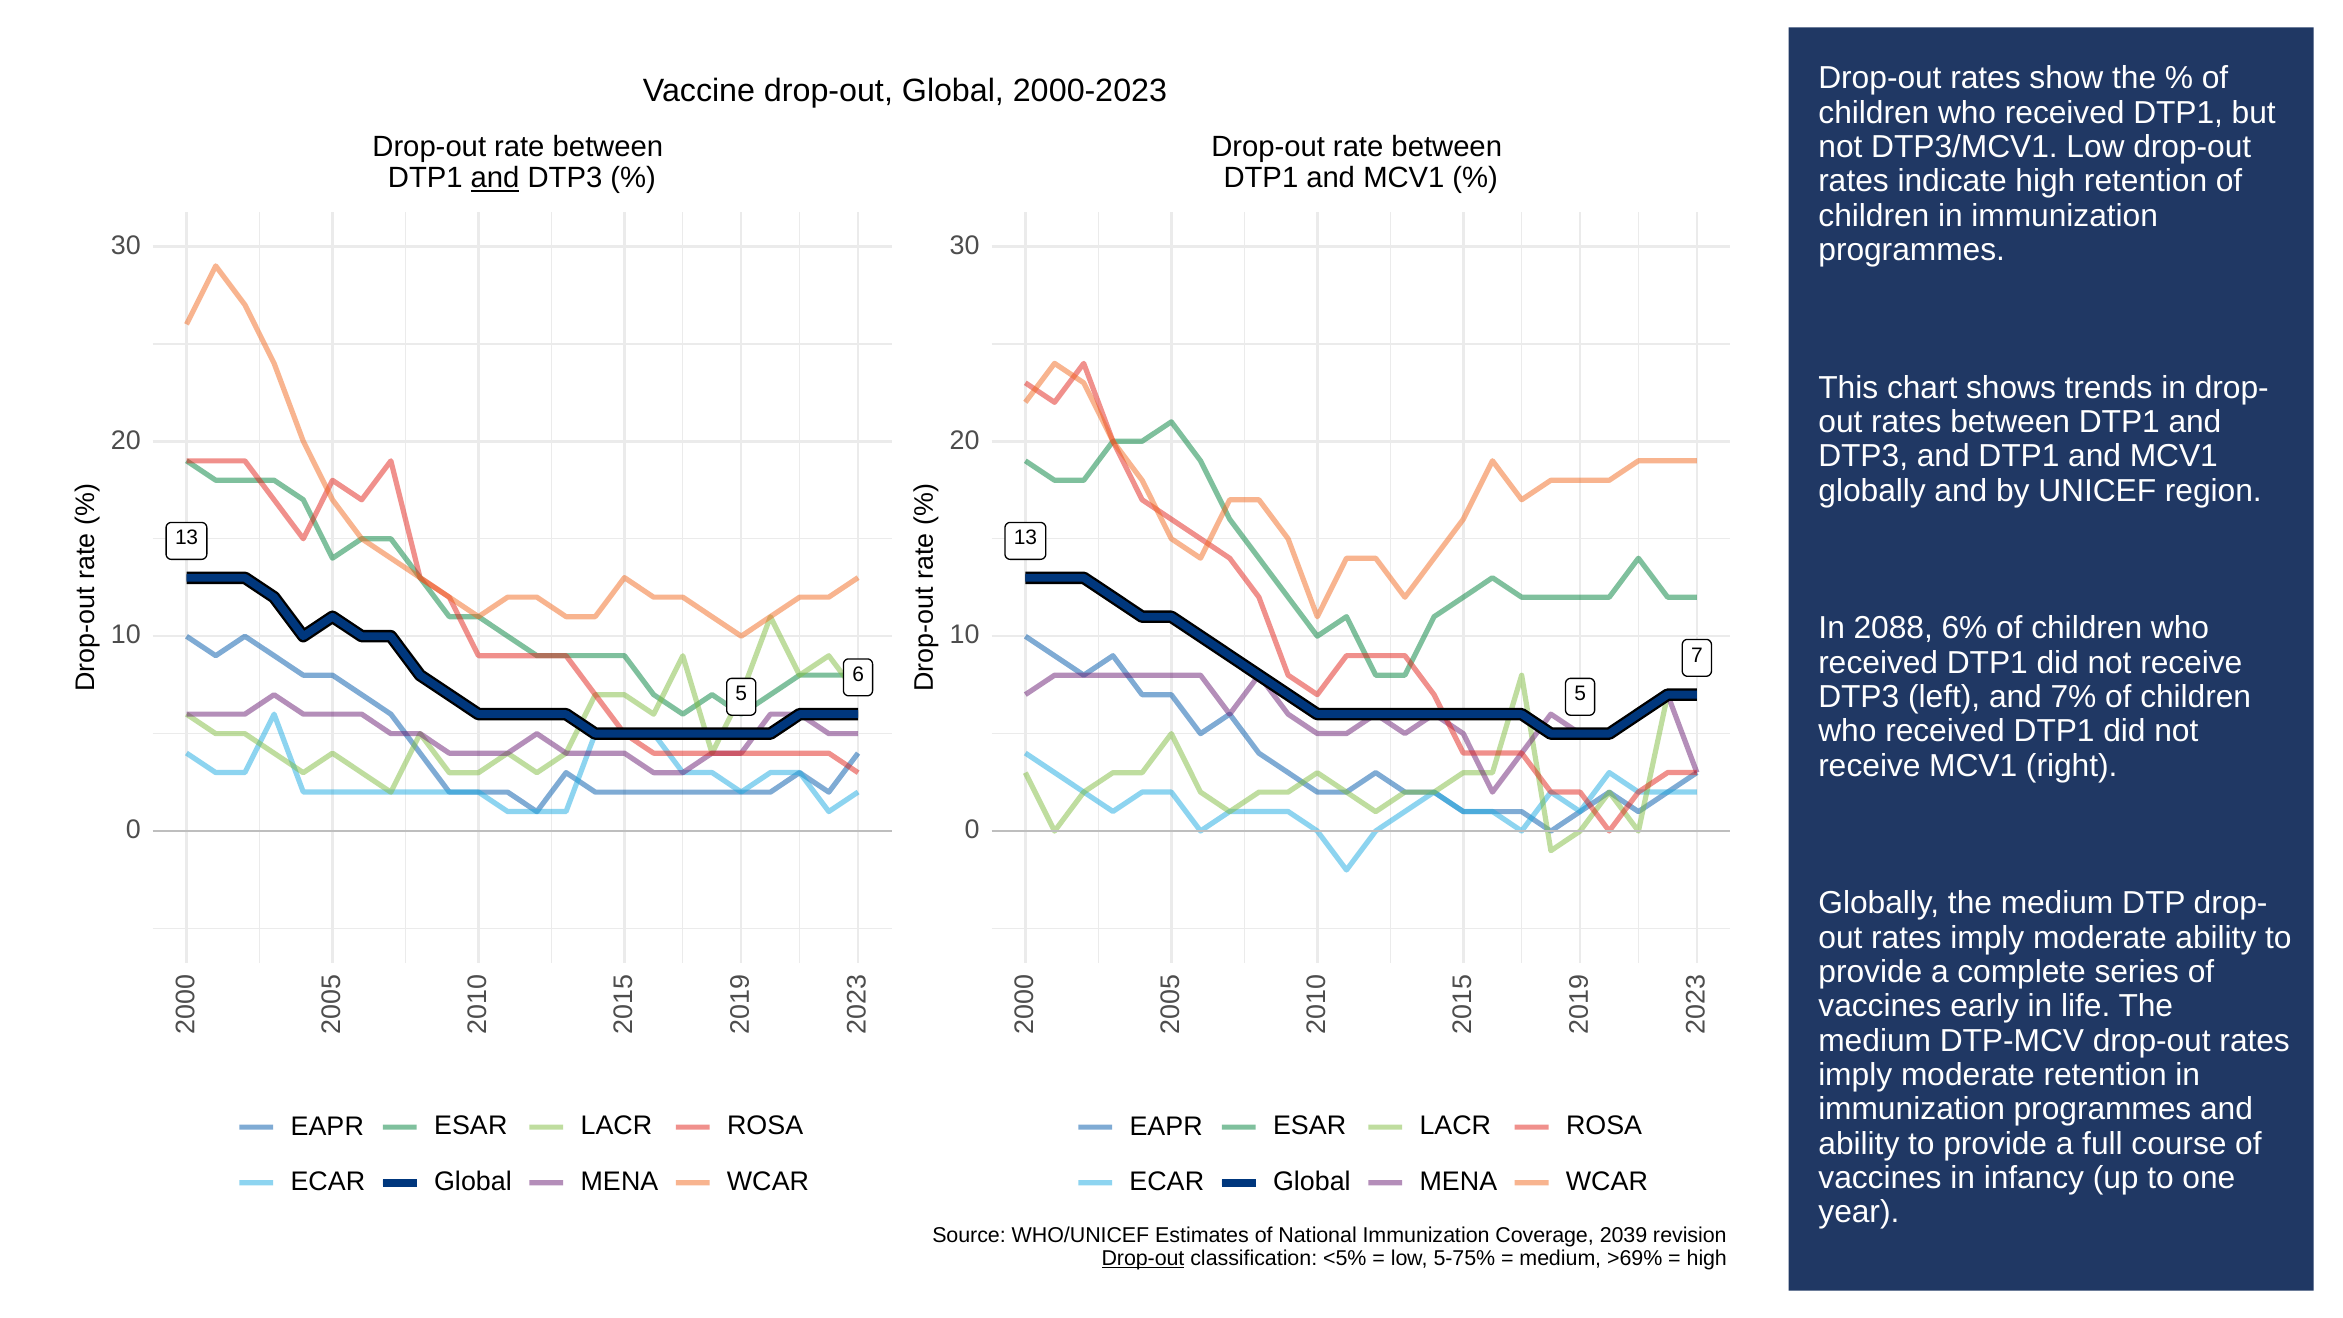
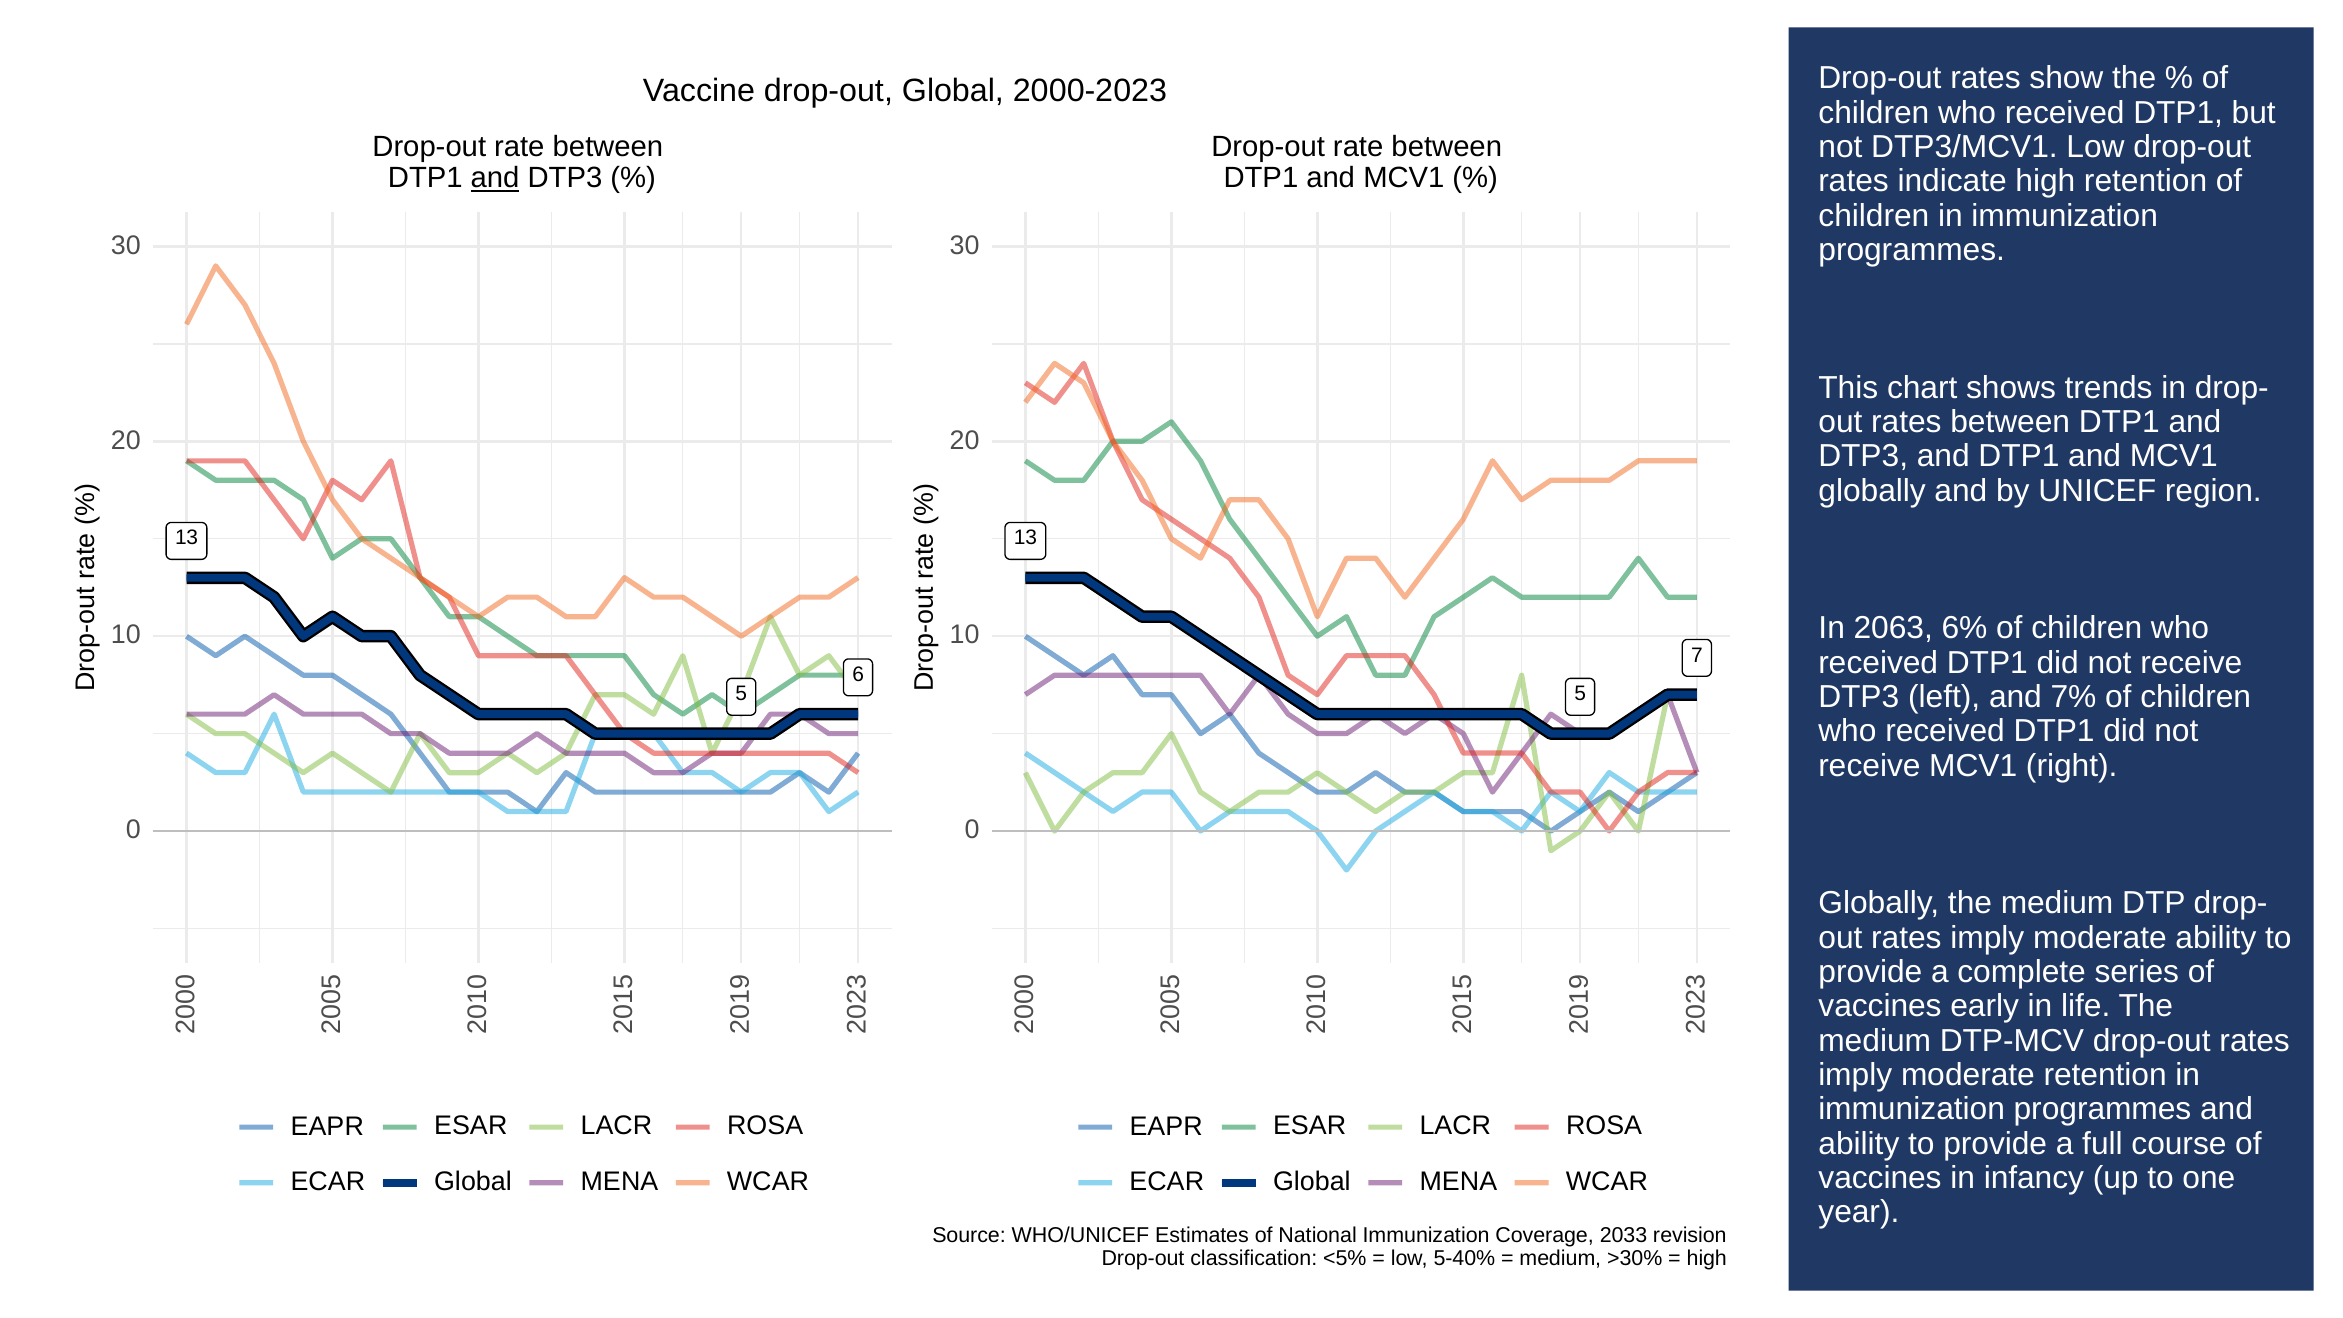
2088: 2088 -> 2063 (1893, 628)
2039: 2039 -> 2033 (1624, 1235)
Drop-out underline: present -> none (1143, 1258)
5-75%: 5-75% -> 5-40% (1464, 1258)
>69%: >69% -> >30% (1635, 1258)
